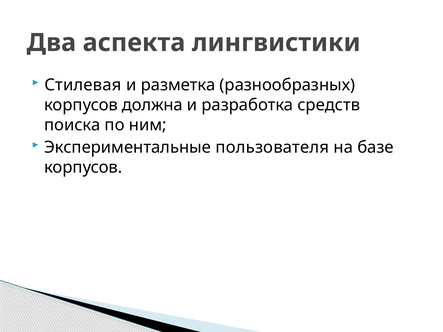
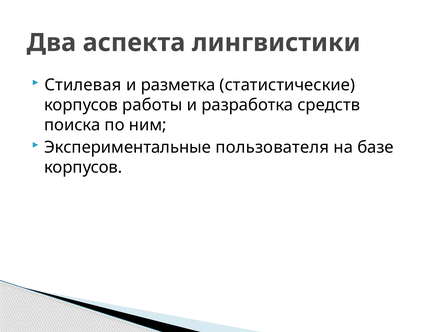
разнообразных: разнообразных -> статистические (287, 85)
должна: должна -> работы (152, 105)
